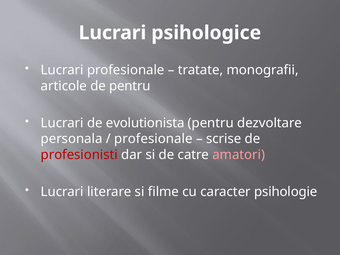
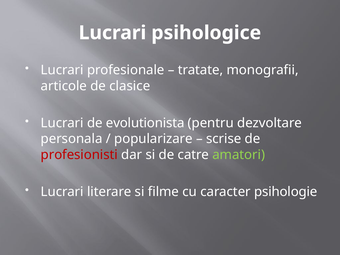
de pentru: pentru -> clasice (130, 86)
profesionale: profesionale -> popularizare (153, 139)
amatori colour: pink -> light green (239, 155)
